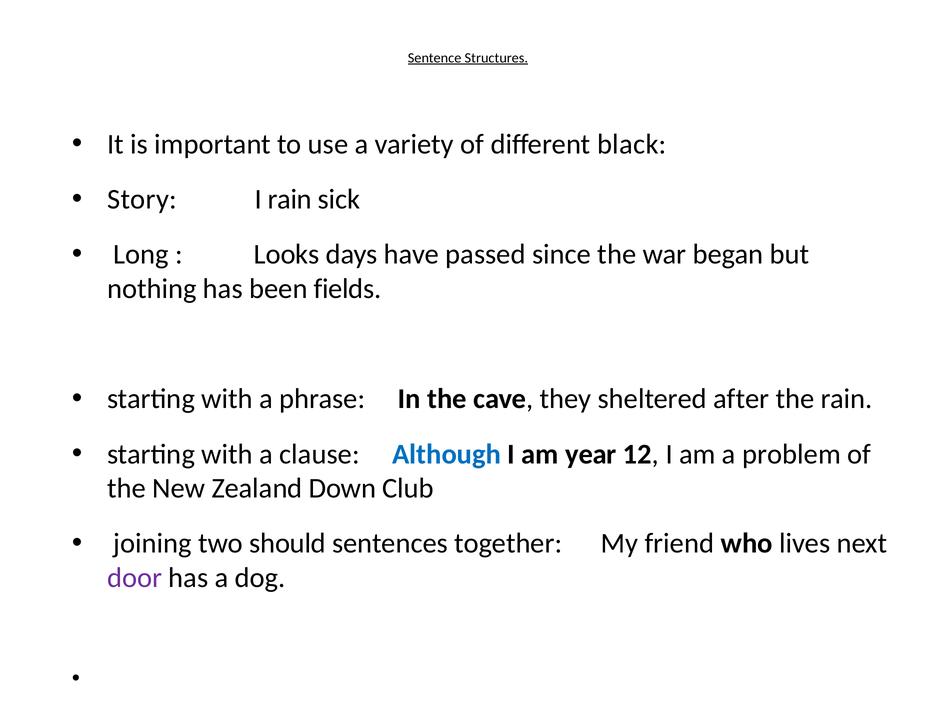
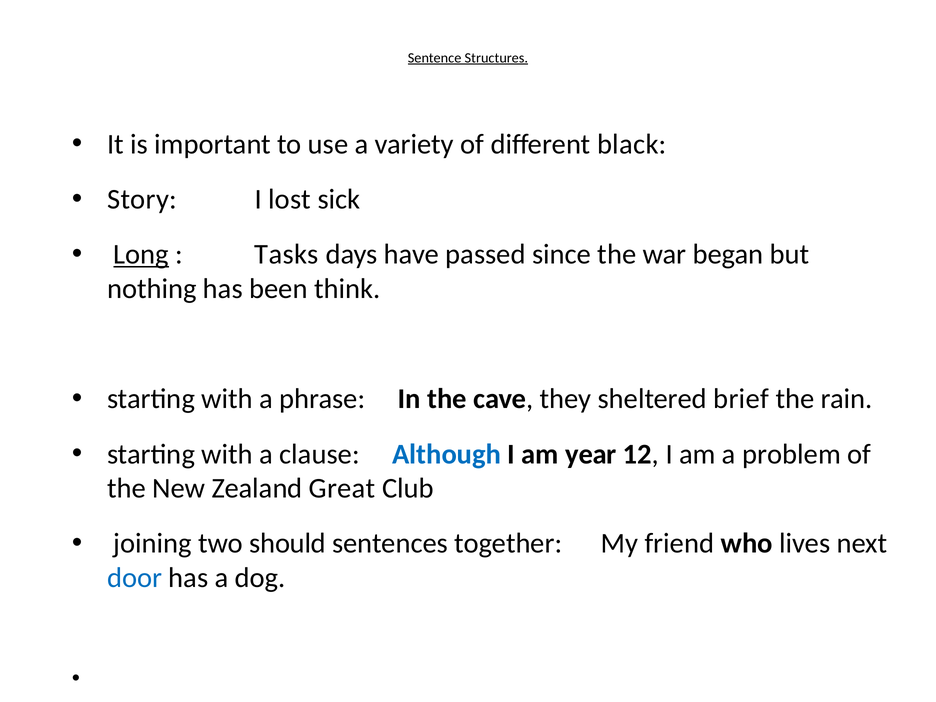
I rain: rain -> lost (290, 199)
Long underline: none -> present (141, 255)
Looks: Looks -> Tasks (286, 255)
fields: fields -> think (347, 289)
after: after -> brief (741, 399)
Down: Down -> Great (342, 488)
door colour: purple -> blue (135, 578)
